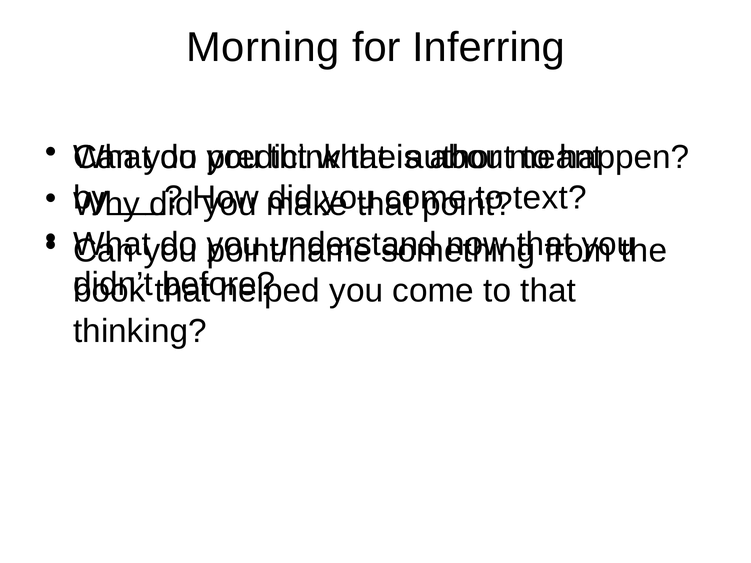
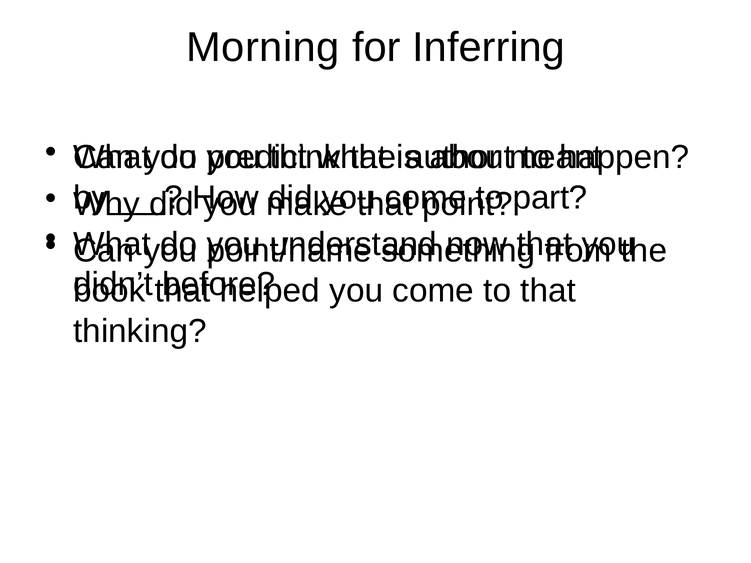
text: text -> part (550, 198)
